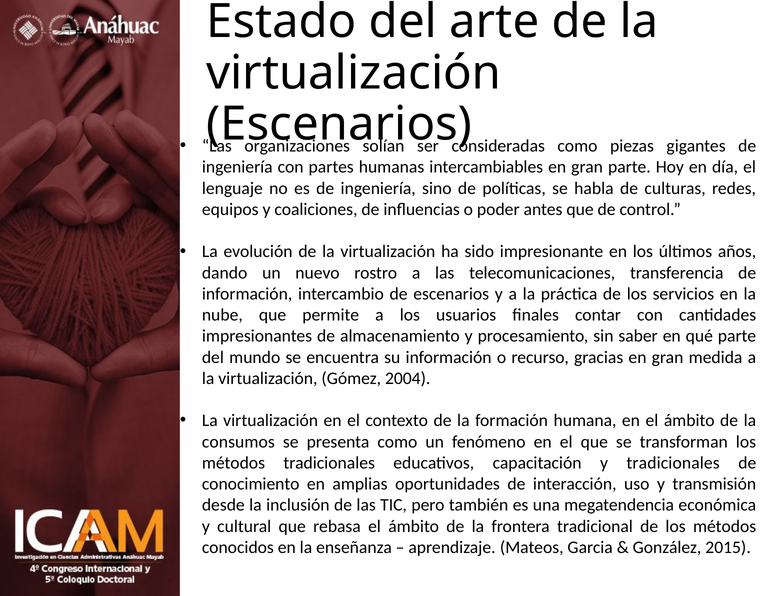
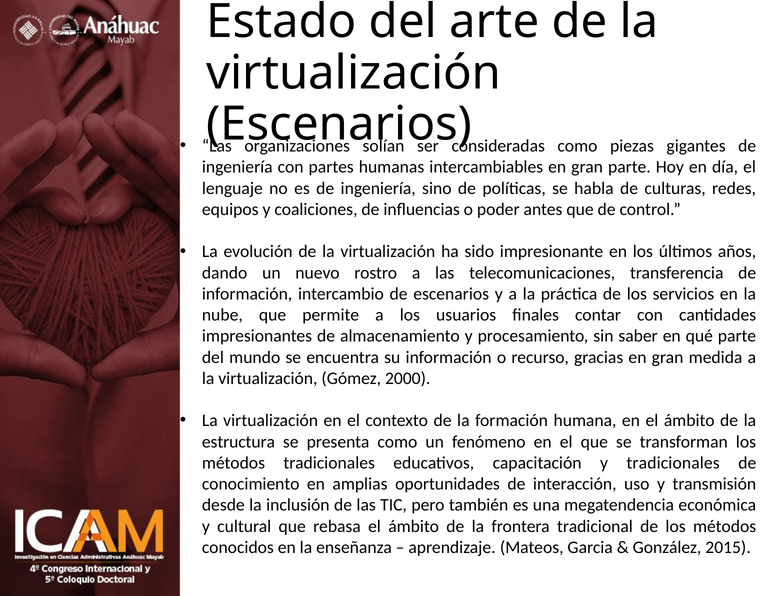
2004: 2004 -> 2000 (408, 378)
consumos: consumos -> estructura (238, 442)
